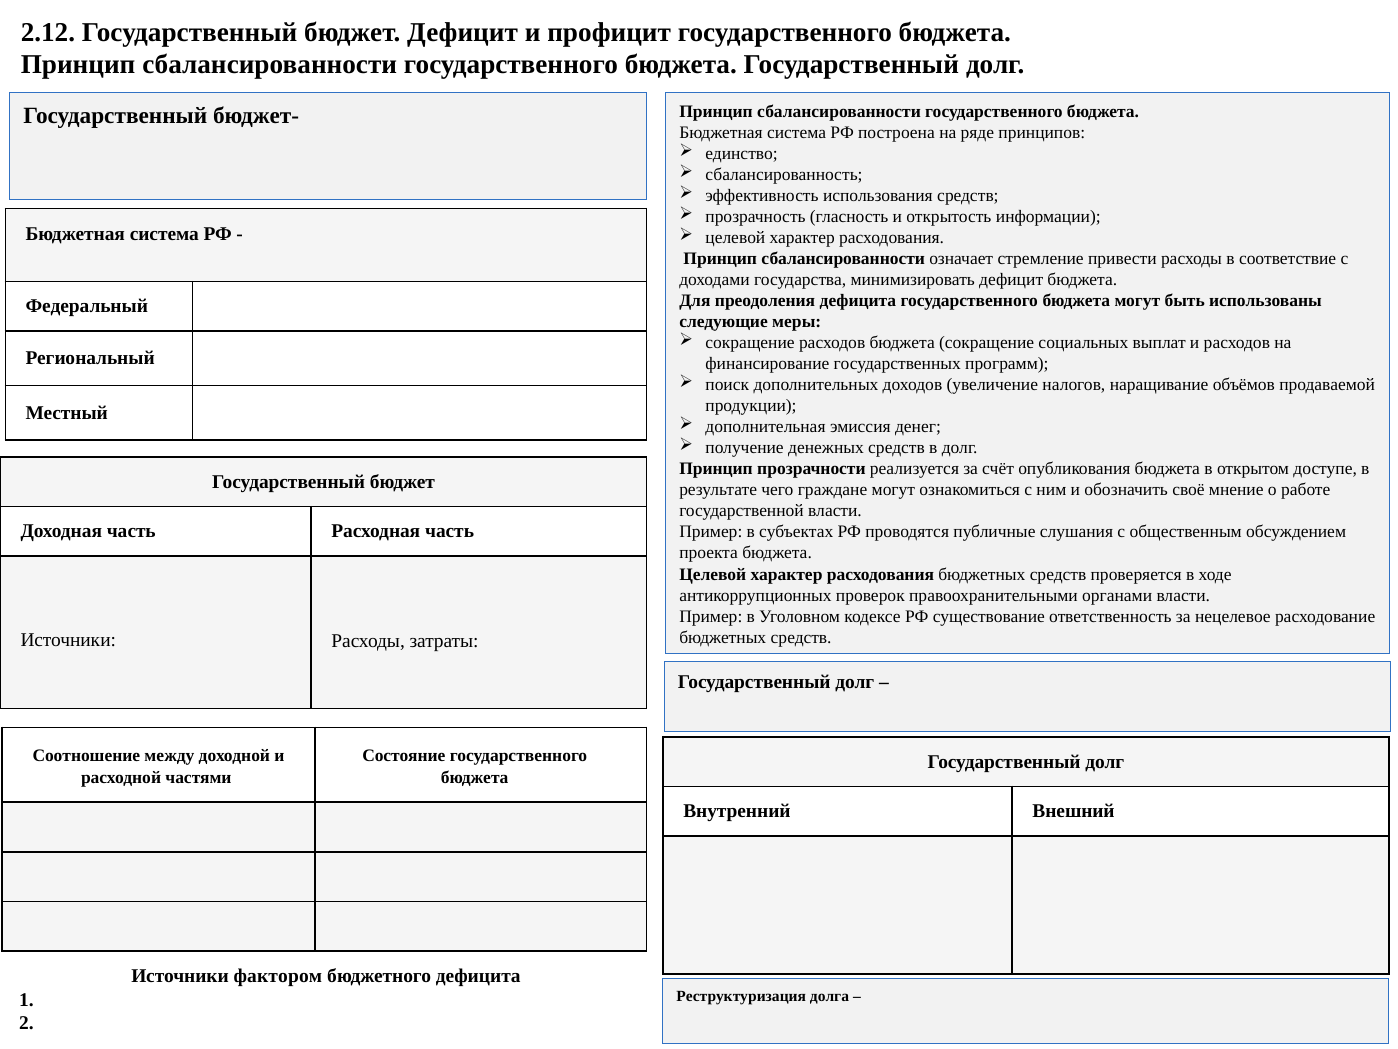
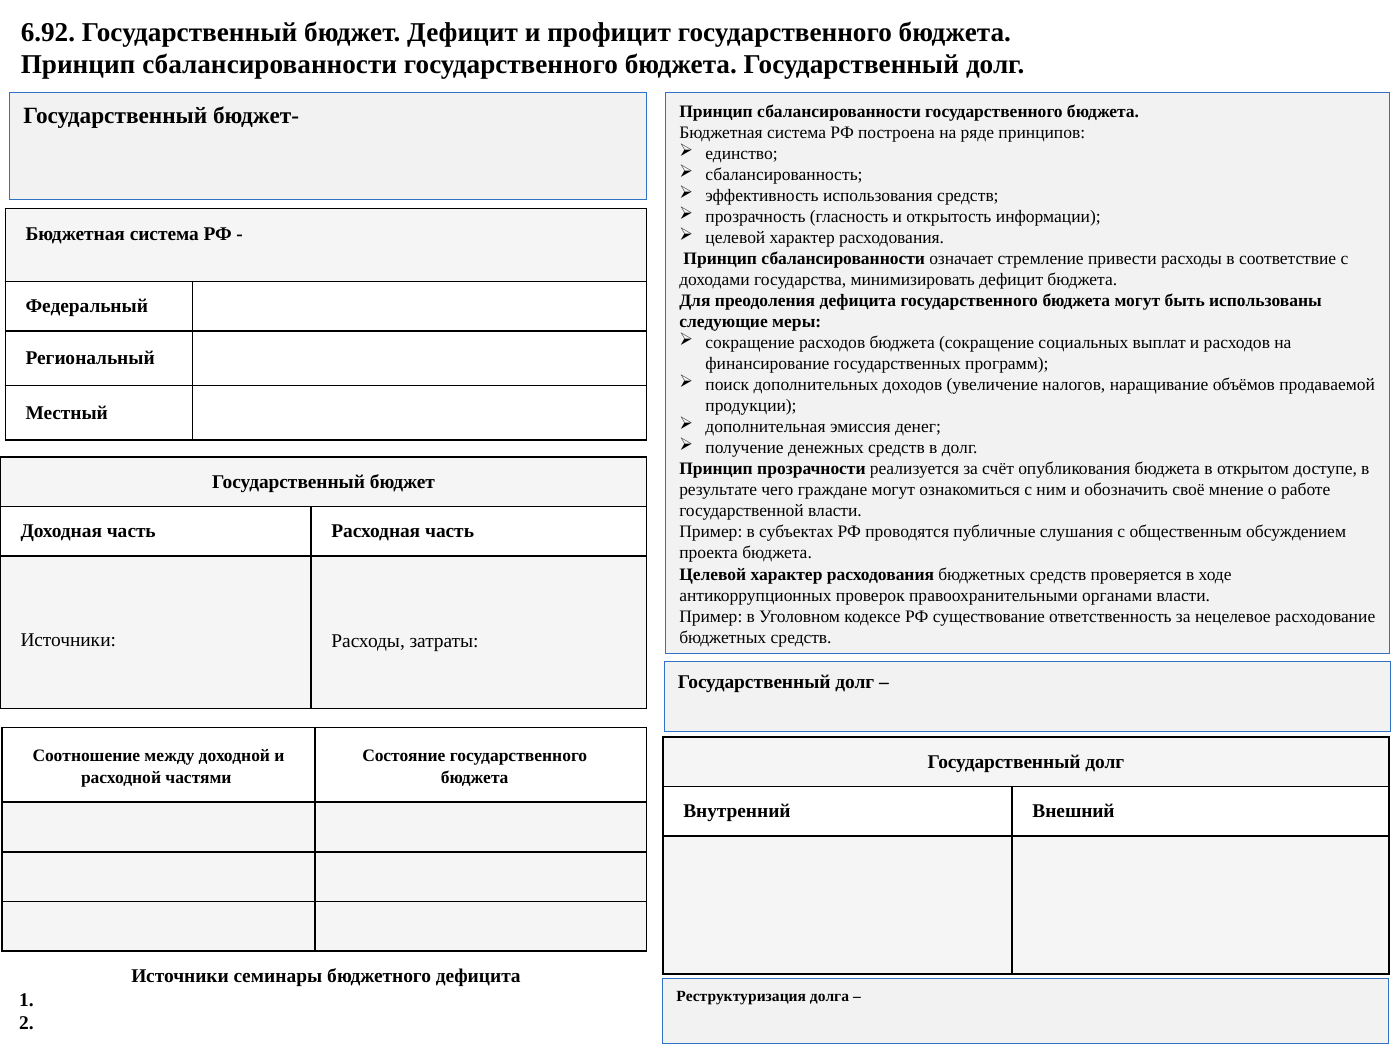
2.12: 2.12 -> 6.92 (48, 32)
фактором: фактором -> семинары (278, 976)
